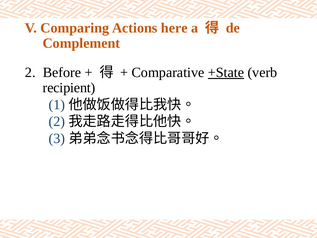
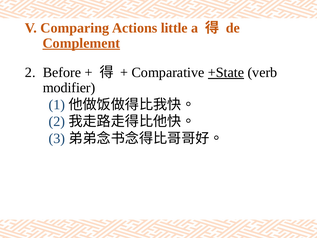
here: here -> little (174, 28)
Complement underline: none -> present (81, 43)
recipient: recipient -> modifier (69, 88)
